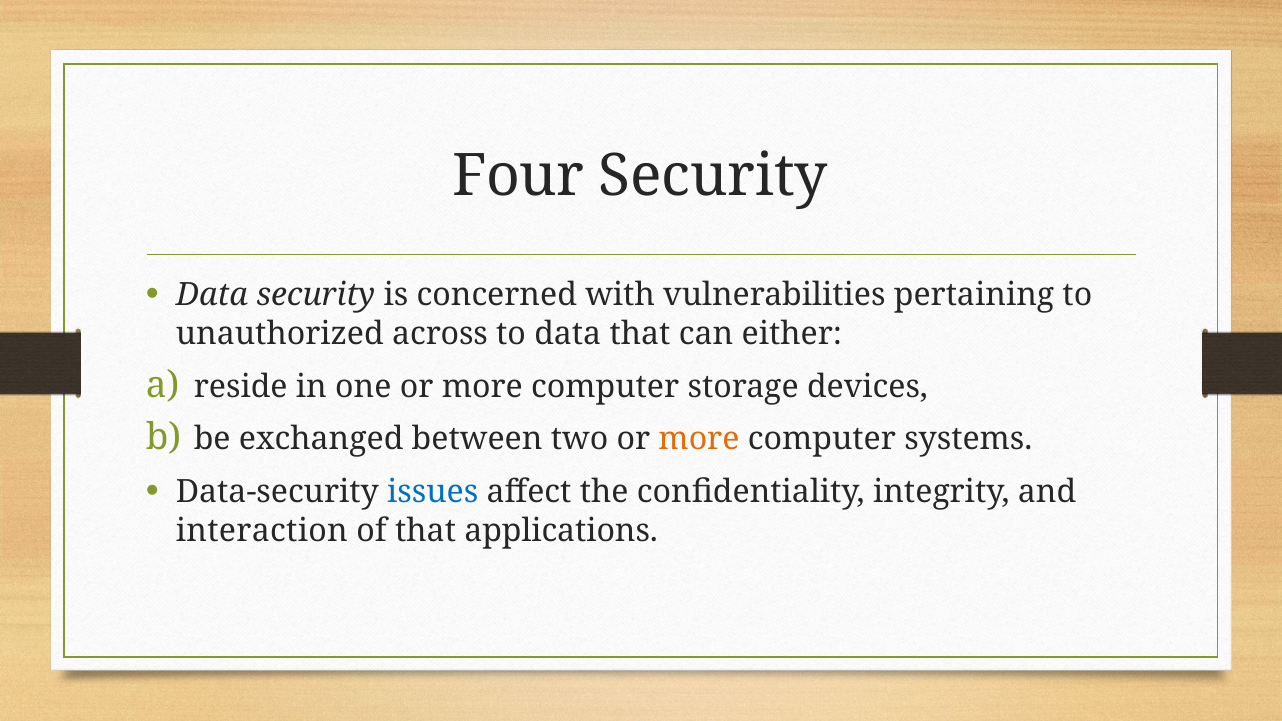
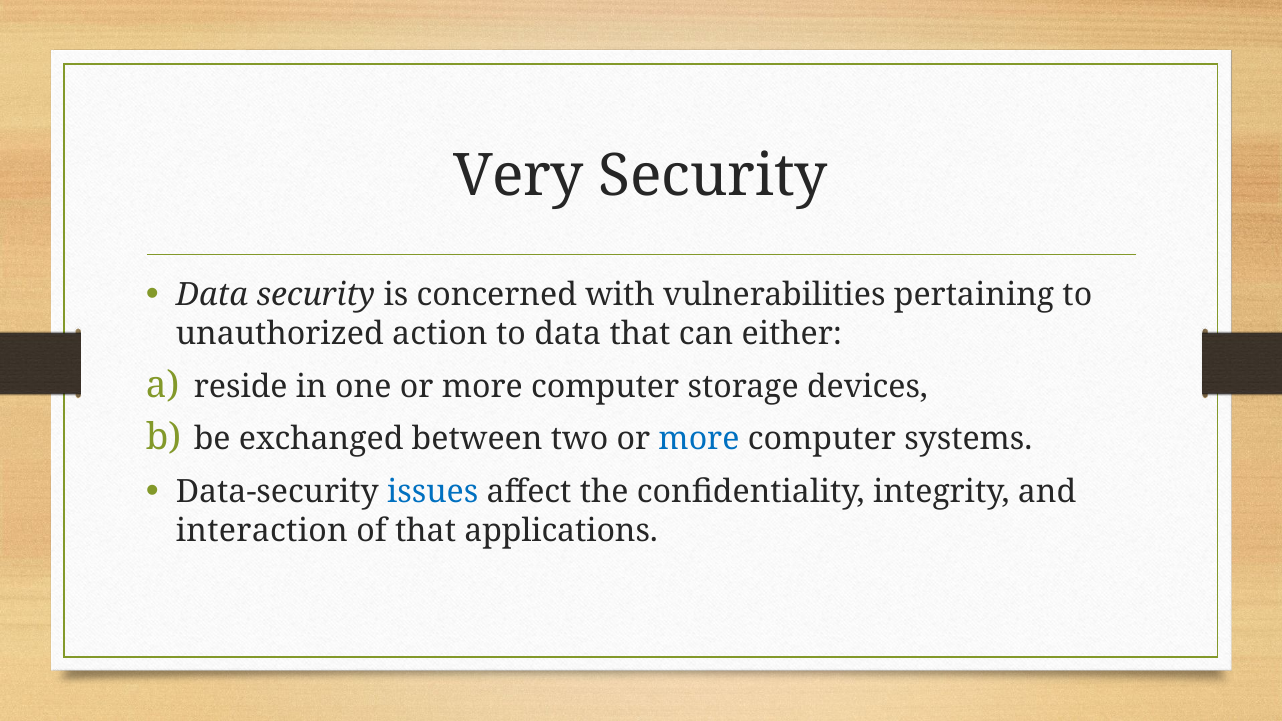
Four: Four -> Very (518, 176)
across: across -> action (440, 334)
more colour: orange -> blue (699, 439)
